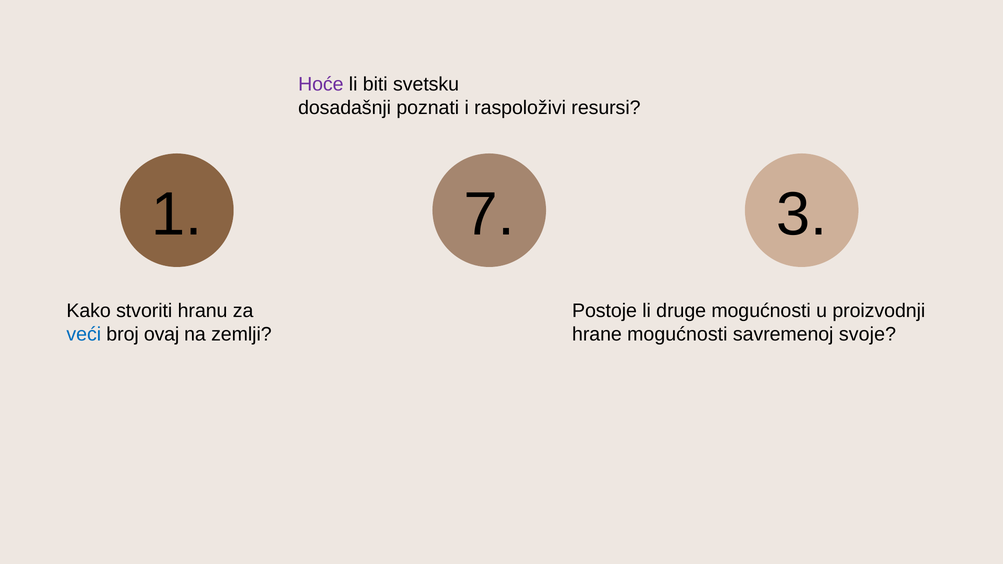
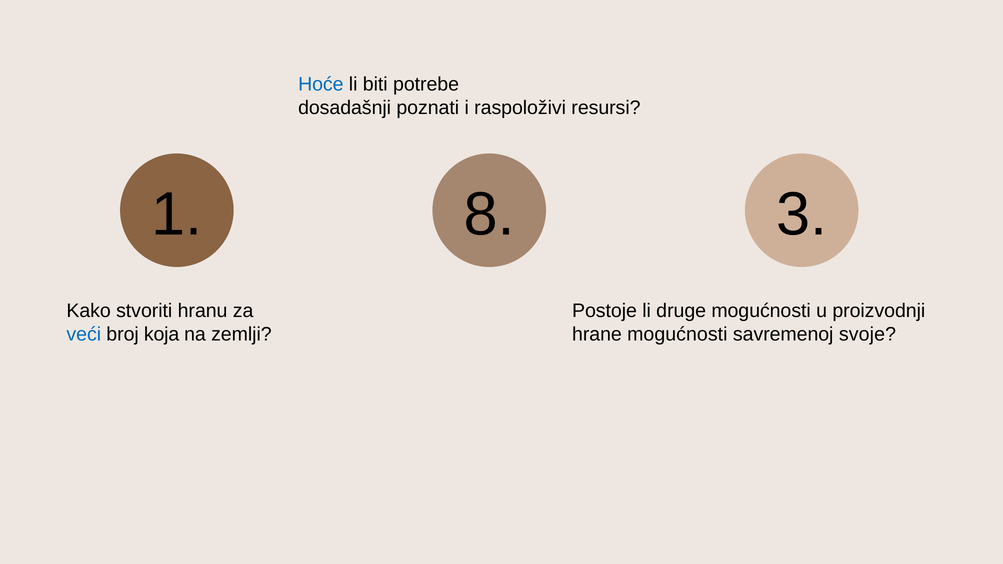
Hoće colour: purple -> blue (321, 85)
svetsku: svetsku -> potrebe (426, 85)
7: 7 -> 8 (489, 215)
ovaj: ovaj -> koja (162, 334)
